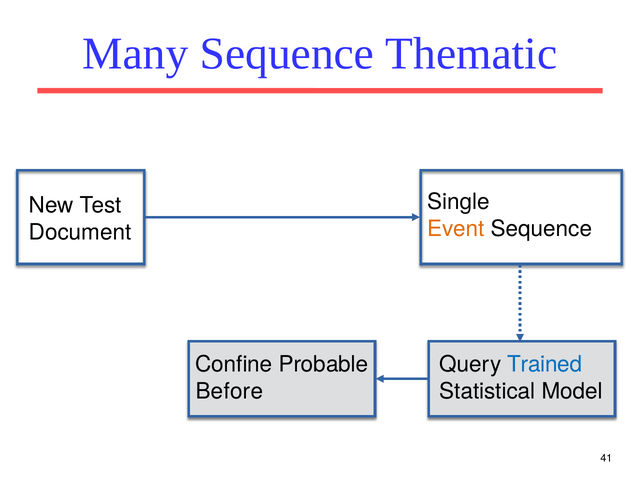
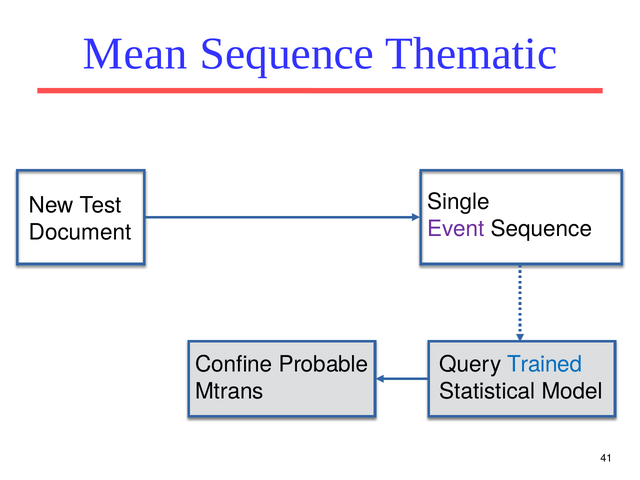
Many: Many -> Mean (135, 54)
Event colour: orange -> purple (456, 229)
Before: Before -> Mtrans (230, 391)
